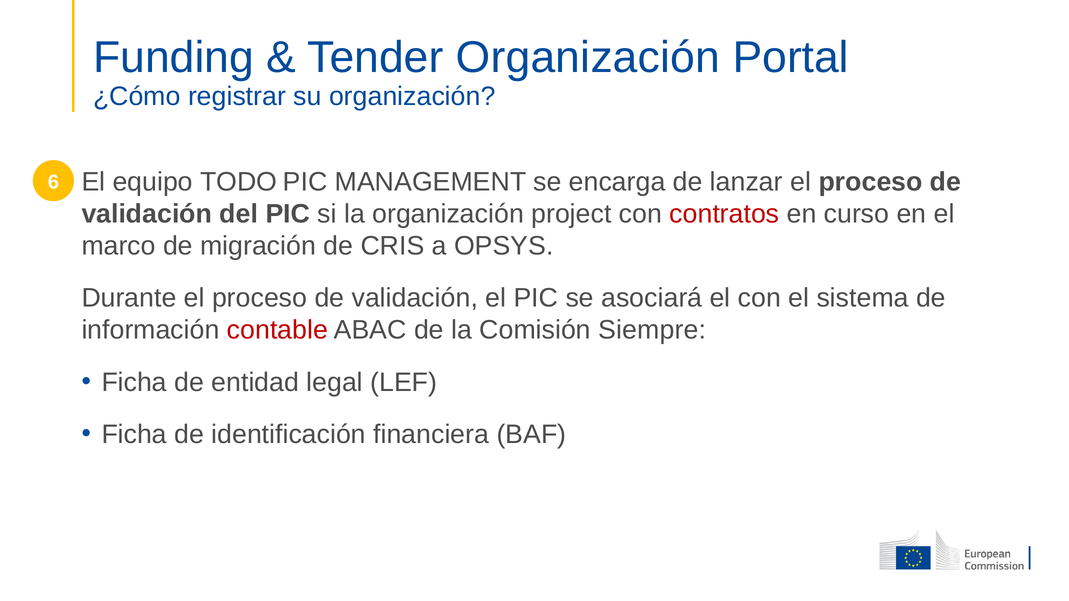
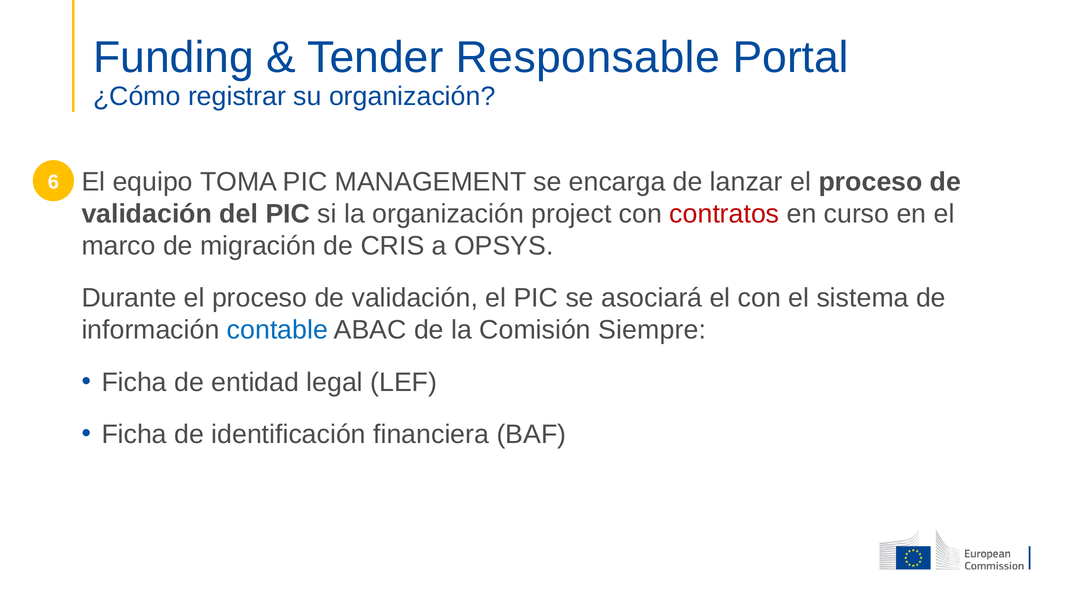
Tender Organización: Organización -> Responsable (588, 58)
TODO: TODO -> TOMA (239, 182)
contable colour: red -> blue (277, 330)
